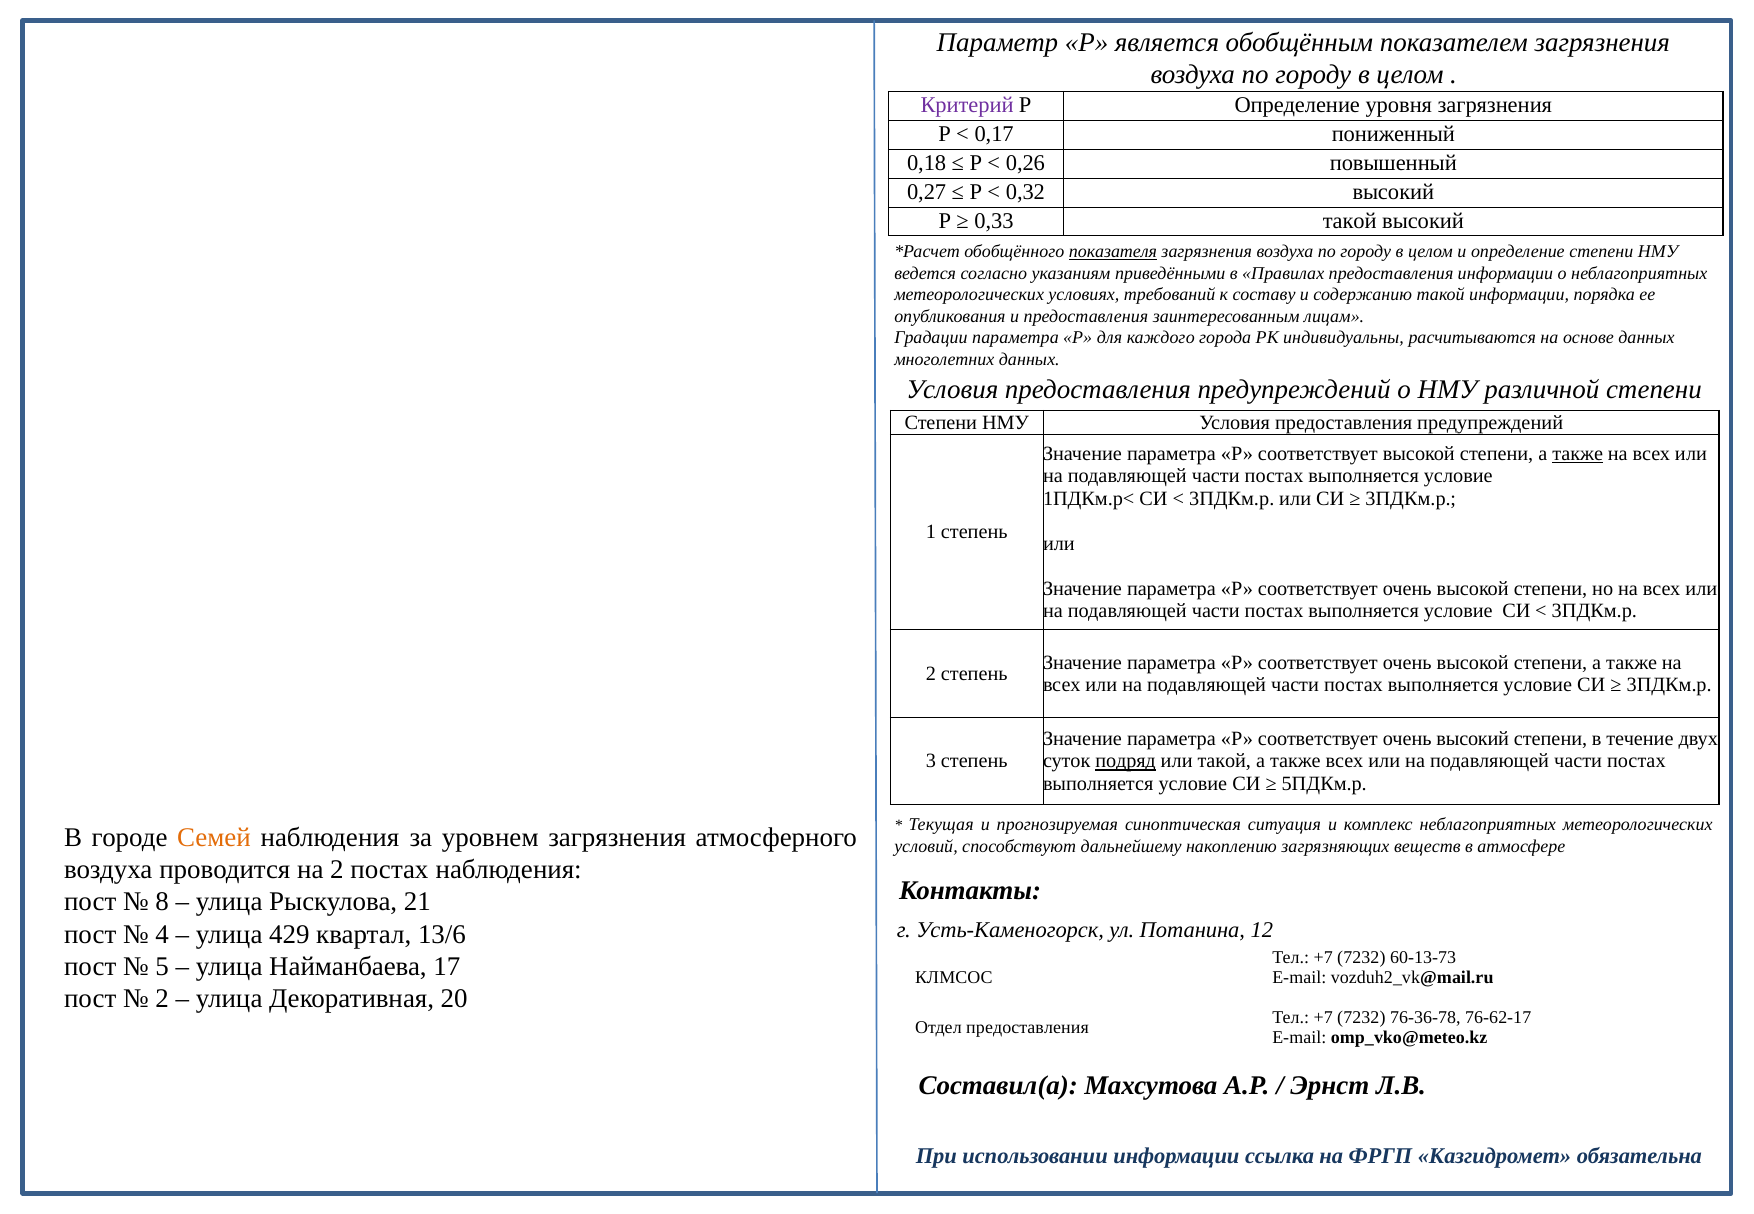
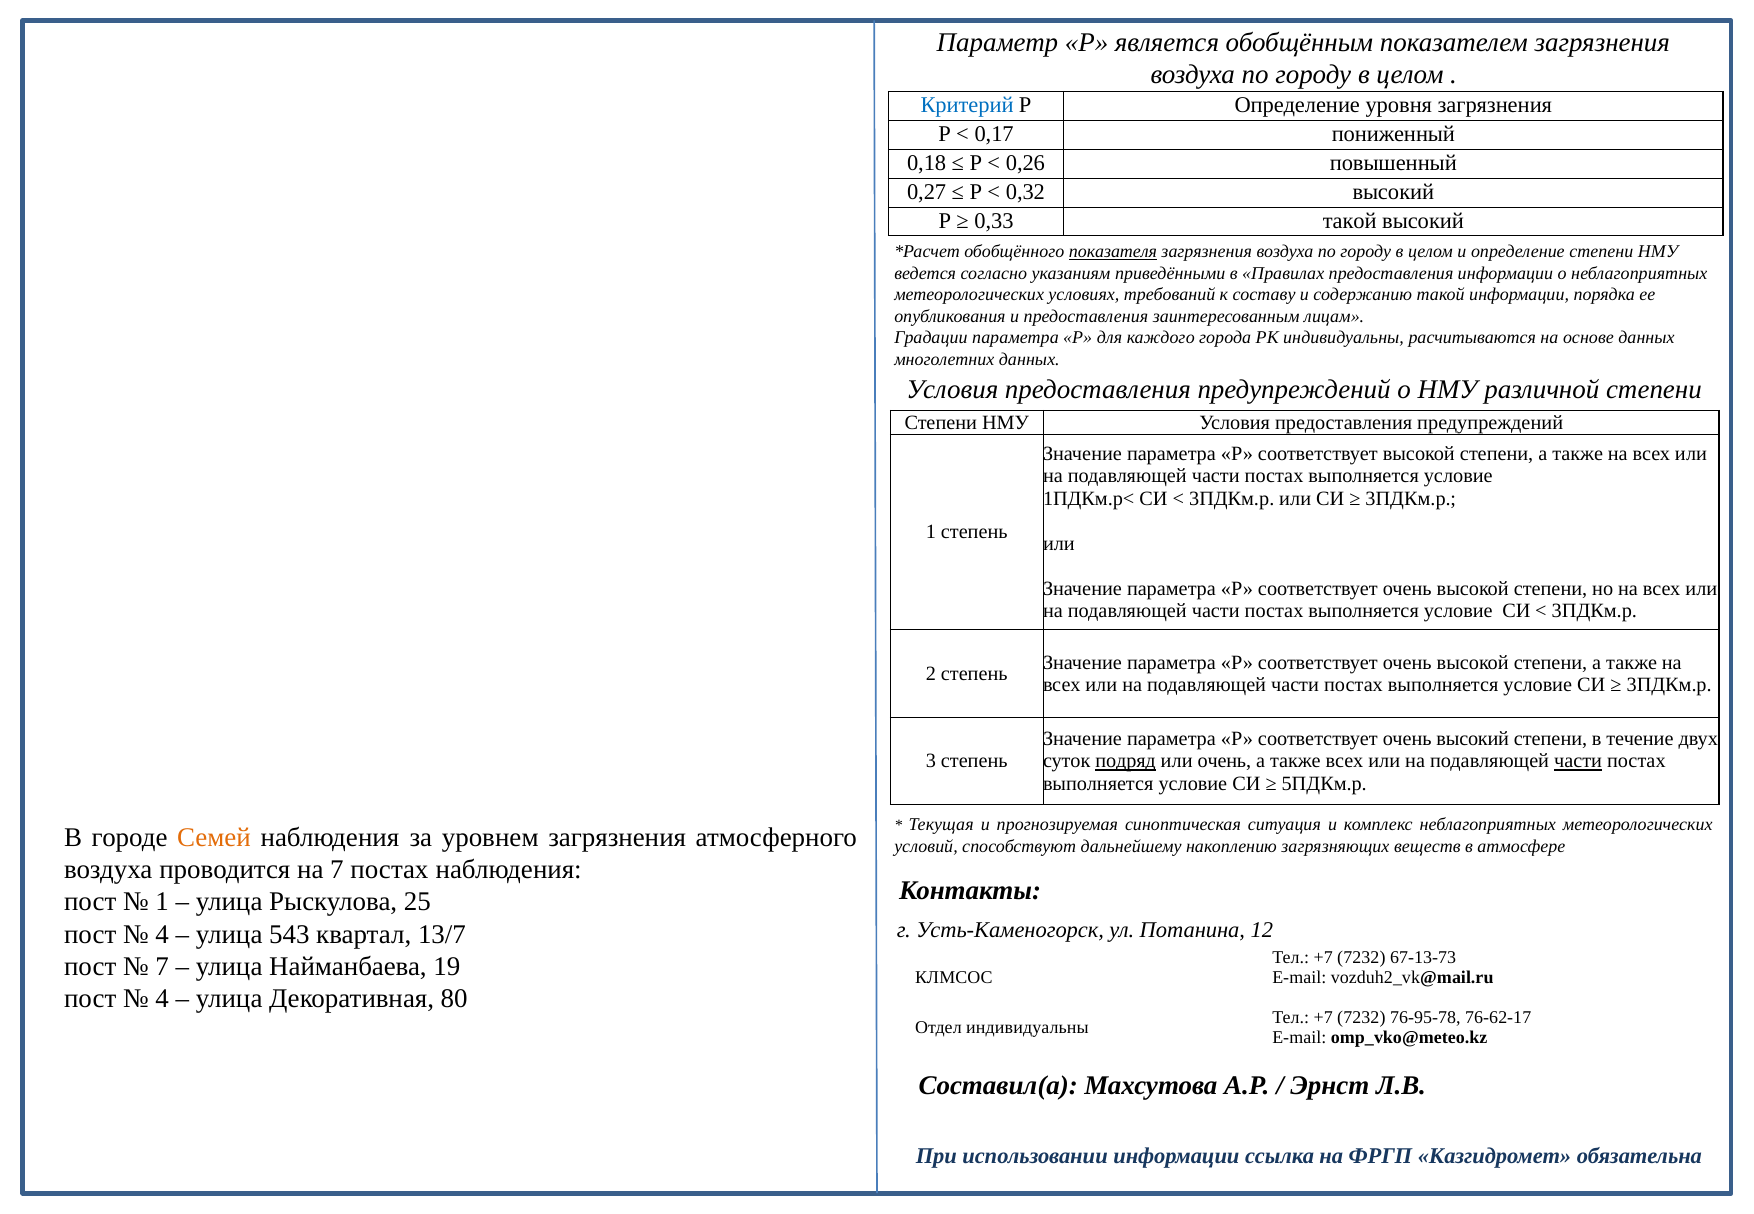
Критерий colour: purple -> blue (967, 106)
также underline: present -> none (1578, 454)
или такой: такой -> очень (1224, 761)
части underline: none -> present (1578, 761)
на 2: 2 -> 7 (337, 870)
8: 8 -> 1 (162, 902)
21: 21 -> 25 (417, 902)
429: 429 -> 543 (289, 935)
13/6: 13/6 -> 13/7 (442, 935)
60-13-73: 60-13-73 -> 67-13-73 (1423, 958)
5: 5 -> 7 (162, 967)
17: 17 -> 19 (447, 967)
2: 2 -> 4 (162, 999)
20: 20 -> 80 (454, 999)
76-36-78: 76-36-78 -> 76-95-78 (1425, 1018)
Отдел предоставления: предоставления -> индивидуальны (1028, 1028)
